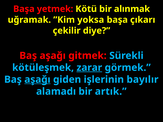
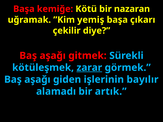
yetmek: yetmek -> kemiğe (55, 9)
alınmak: alınmak -> nazaran (132, 9)
yoksa: yoksa -> yemiş (91, 20)
aşağı underline: present -> none (37, 80)
